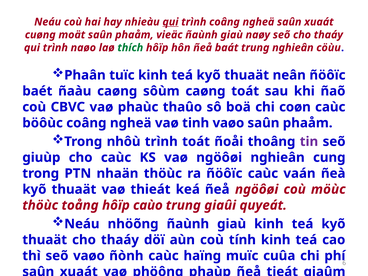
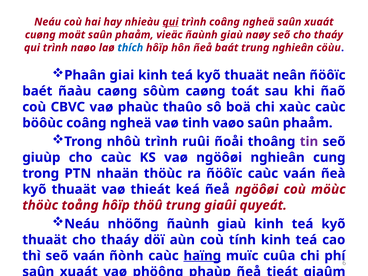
thích colour: green -> blue (130, 48)
tuïc: tuïc -> giai (122, 75)
coøn: coøn -> xaùc (295, 107)
trình toát: toát -> ruûi (196, 142)
caùo: caùo -> thöû (148, 205)
seõ vaøo: vaøo -> vaán (89, 256)
haïng underline: none -> present (202, 256)
